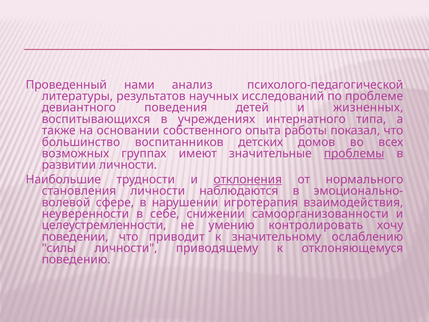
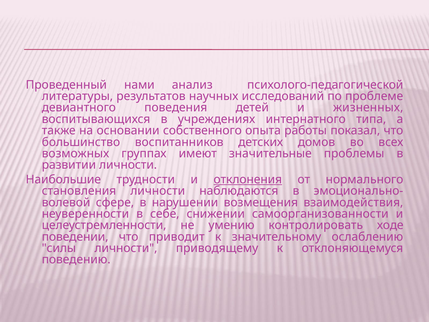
проблемы underline: present -> none (354, 153)
игротерапия: игротерапия -> возмещения (261, 202)
хочу: хочу -> ходе (390, 225)
